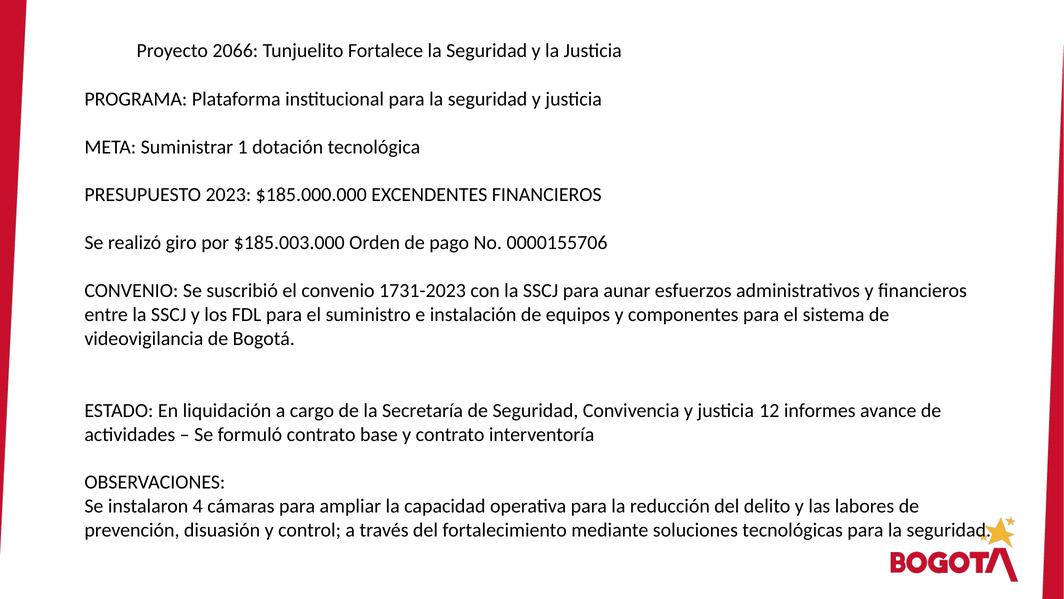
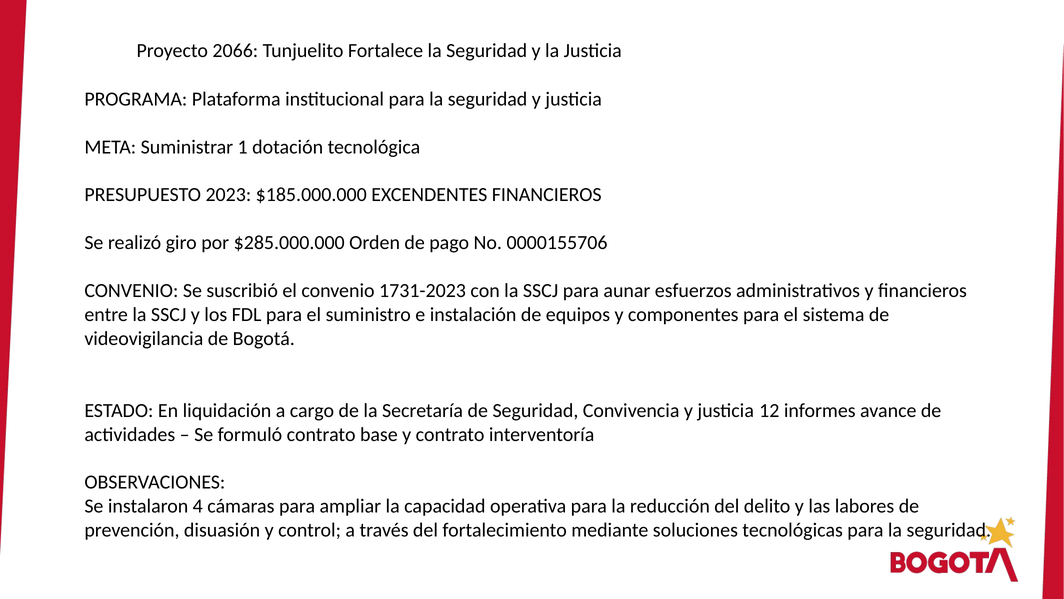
$185.003.000: $185.003.000 -> $285.000.000 (289, 243)
